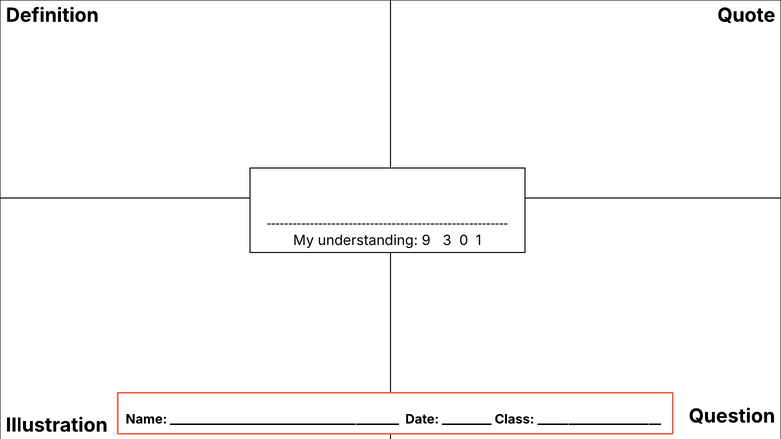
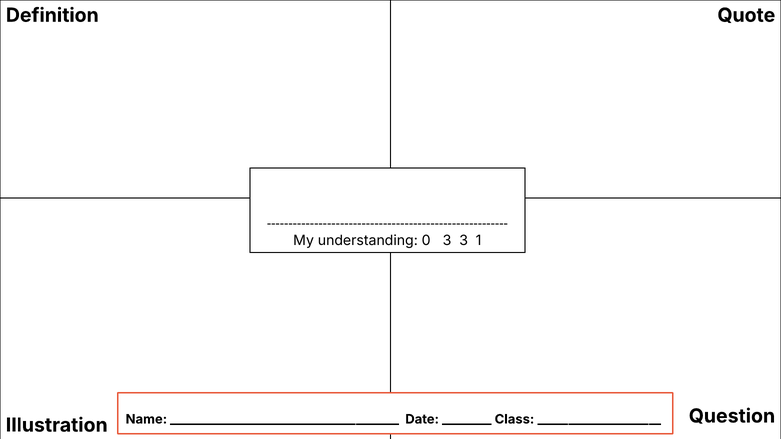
9: 9 -> 0 (426, 241)
3 0: 0 -> 3 (464, 241)
